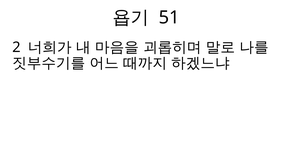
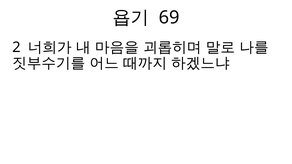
51: 51 -> 69 (169, 18)
